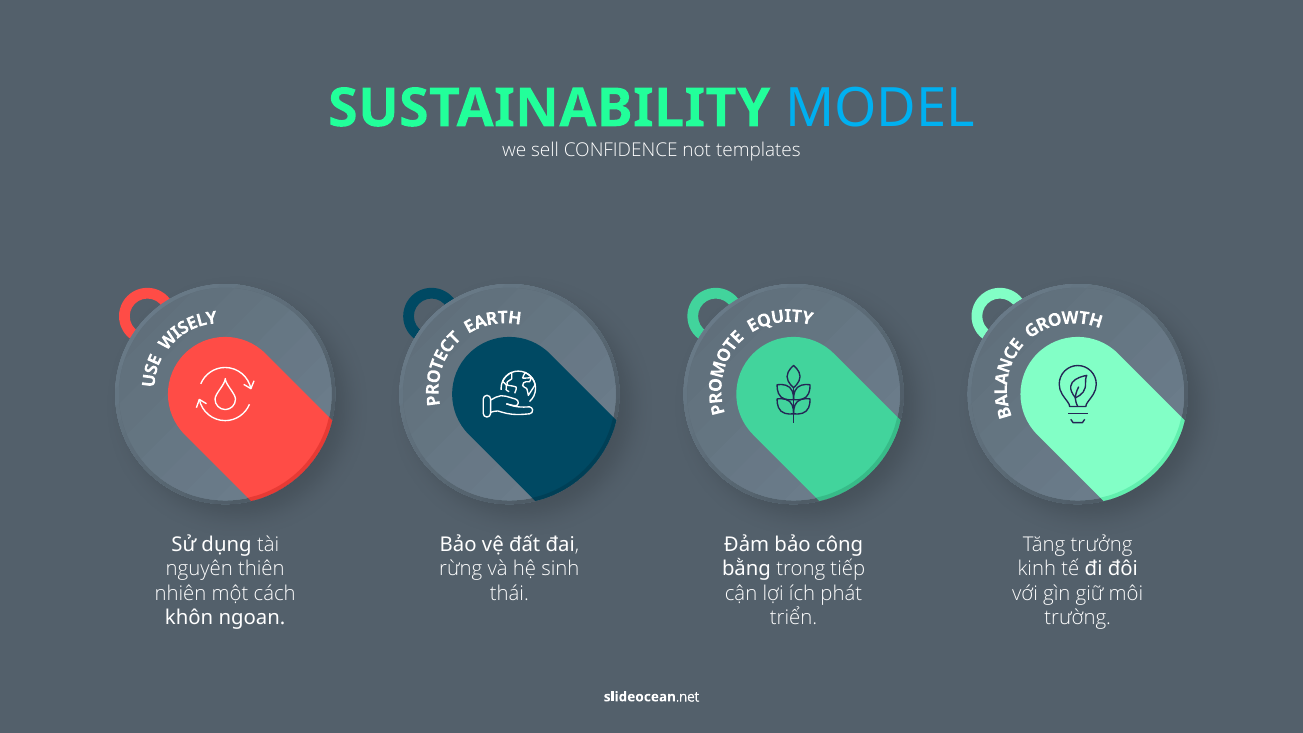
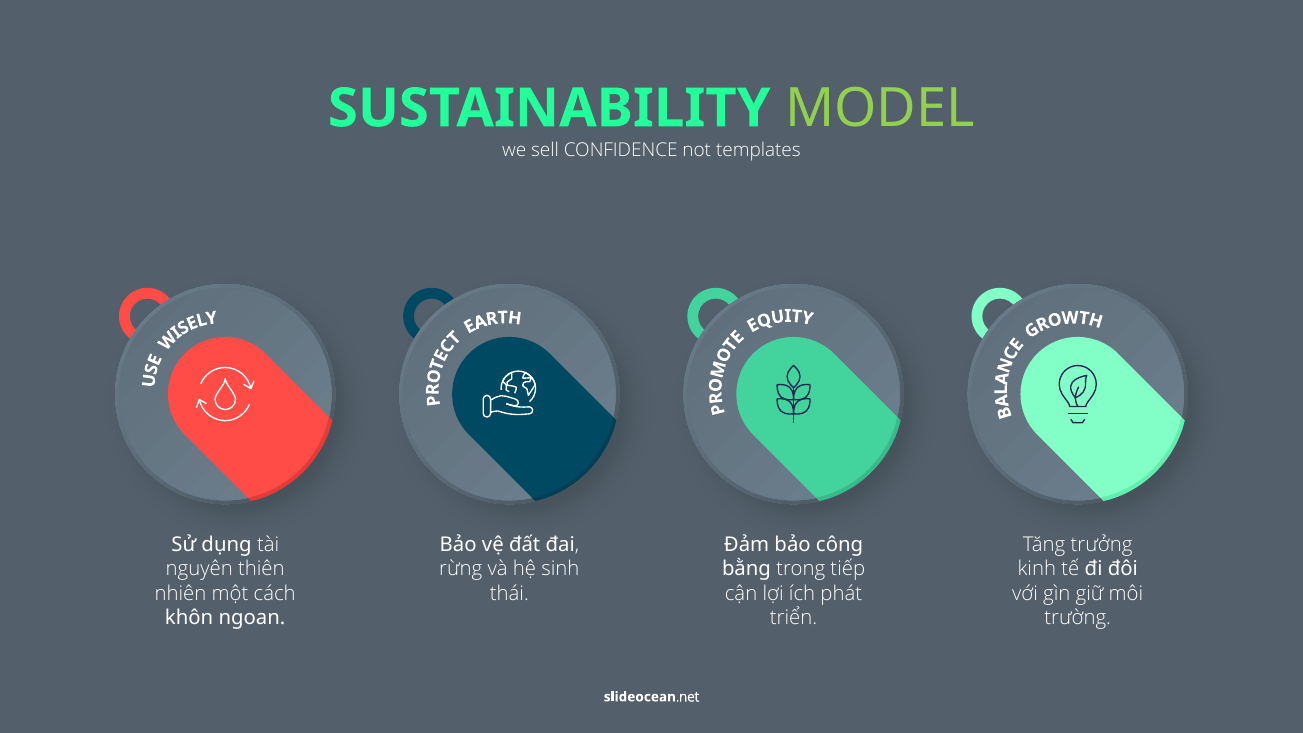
MODEL colour: light blue -> light green (880, 108)
